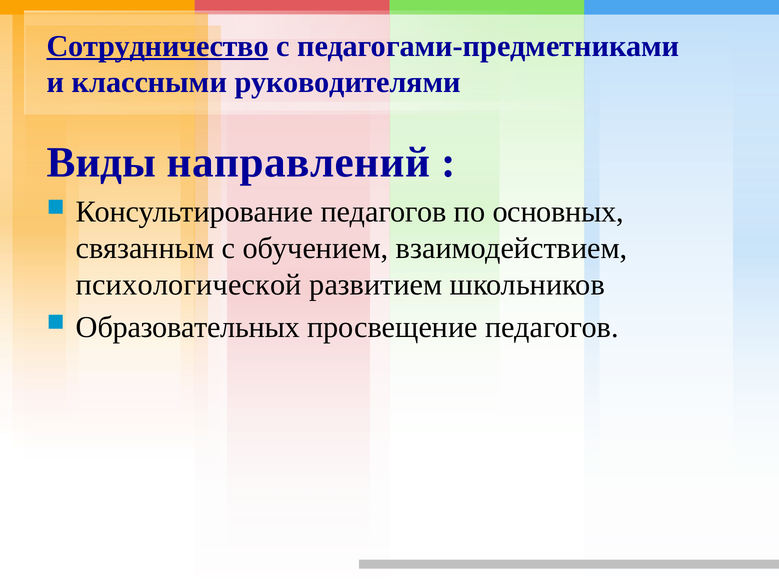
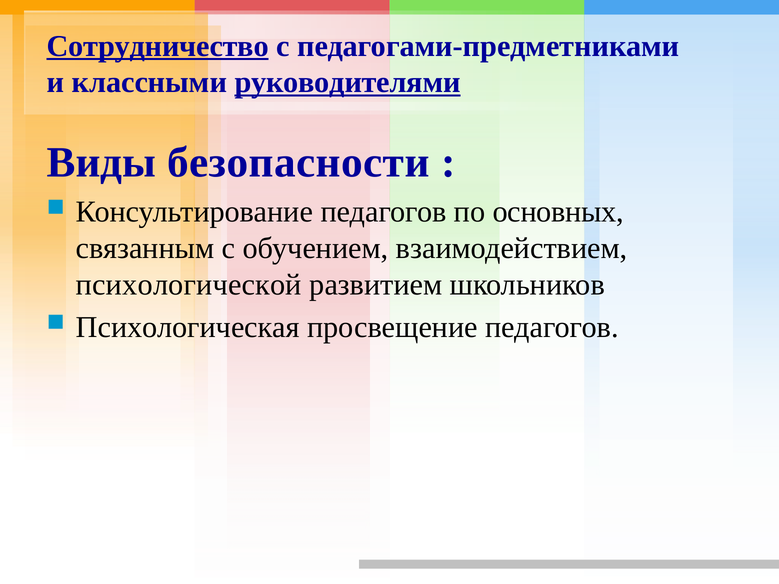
руководителями underline: none -> present (348, 82)
направлений: направлений -> безопасности (298, 163)
Образовательных: Образовательных -> Психологическая (188, 327)
